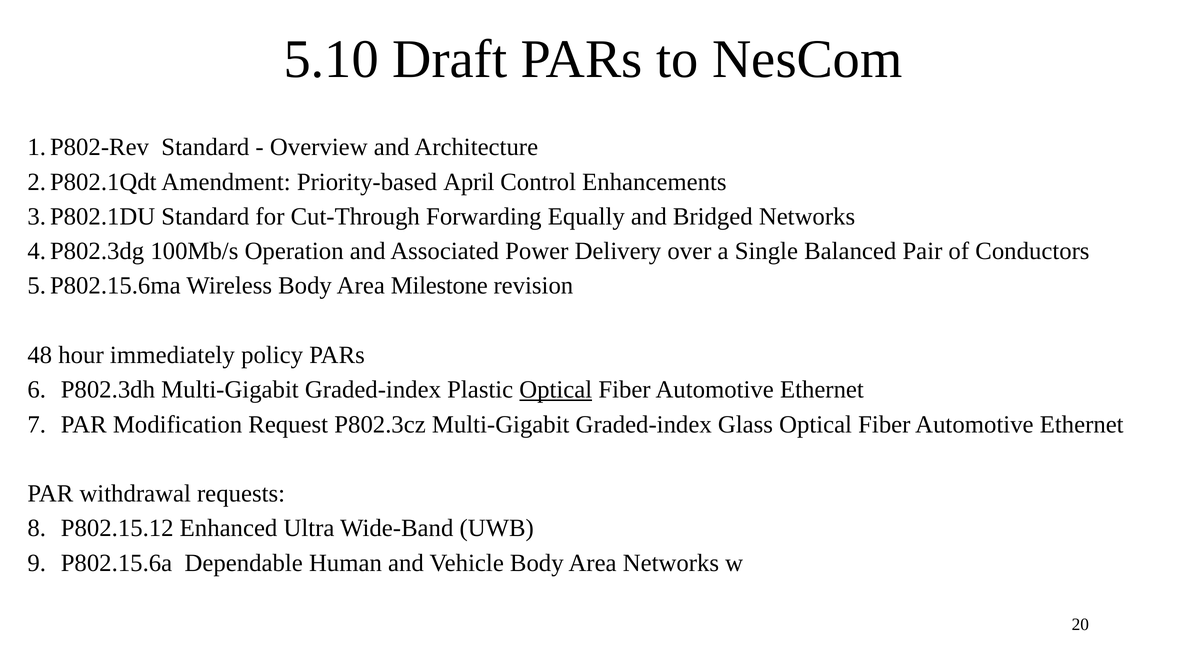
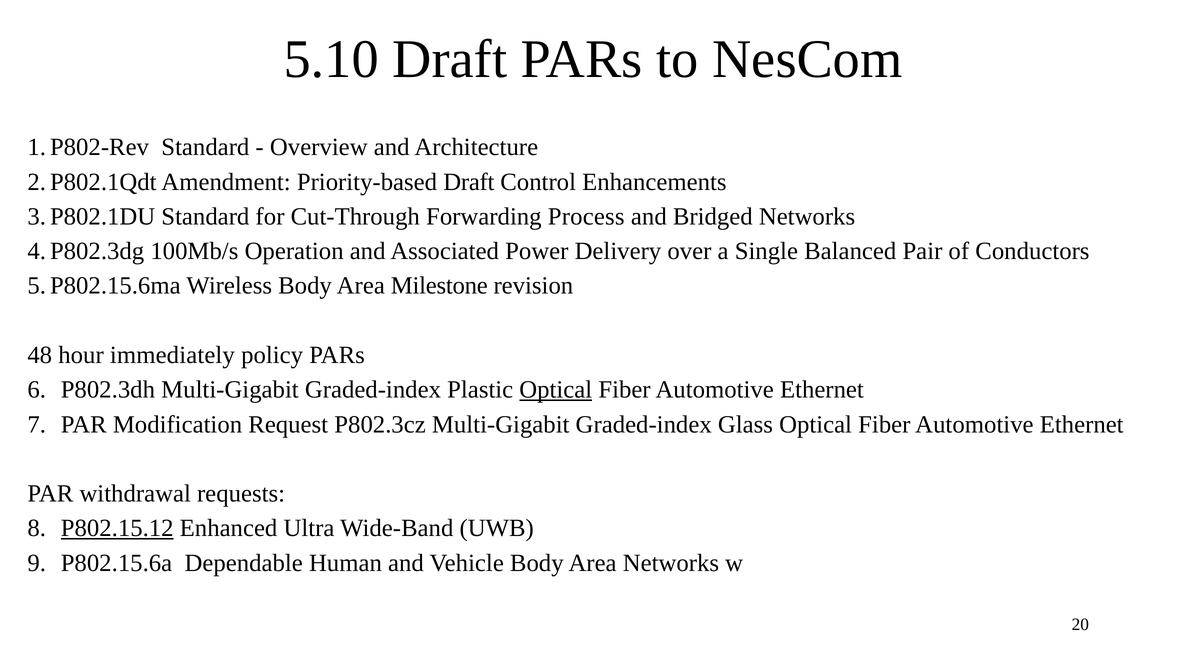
Priority-based April: April -> Draft (469, 182)
Equally: Equally -> Process (586, 216)
P802.15.12 underline: none -> present (117, 528)
